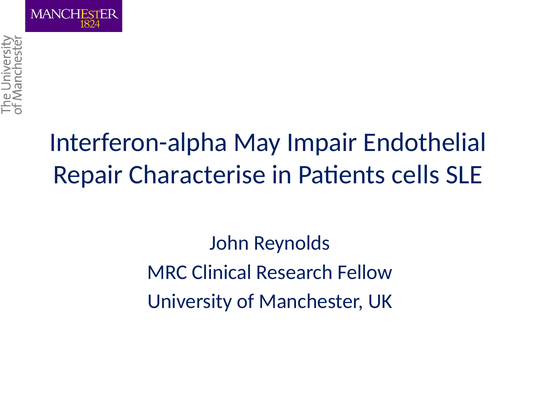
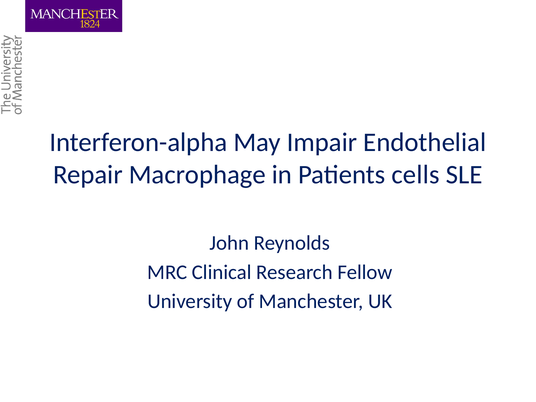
Characterise: Characterise -> Macrophage (197, 175)
